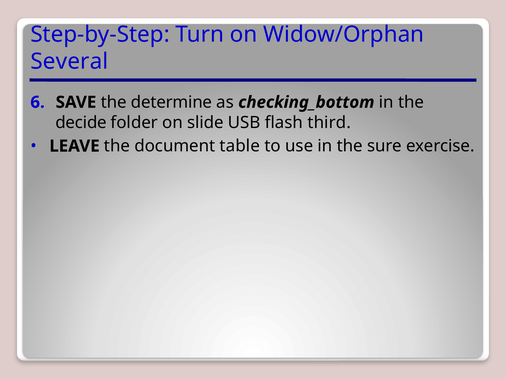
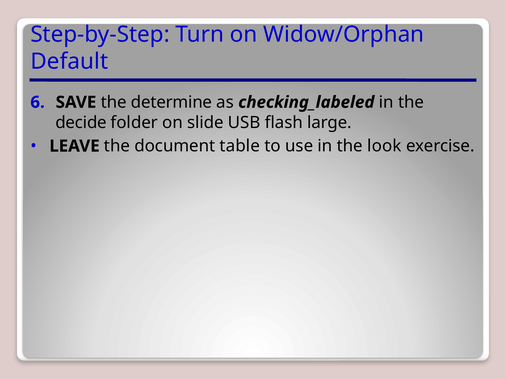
Several: Several -> Default (69, 61)
checking_bottom: checking_bottom -> checking_labeled (306, 102)
third: third -> large (329, 123)
sure: sure -> look (384, 146)
